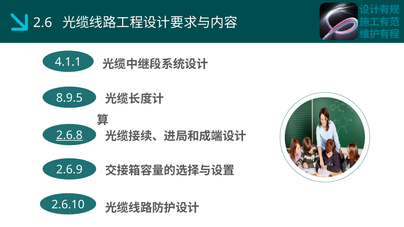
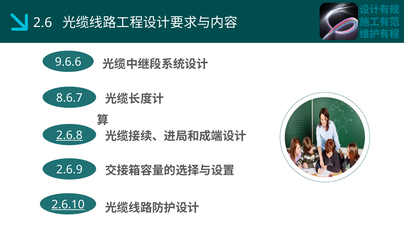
4.1.1: 4.1.1 -> 9.6.6 (68, 62)
8.9.5: 8.9.5 -> 8.6.7 (69, 98)
2.6.10 underline: none -> present (68, 205)
